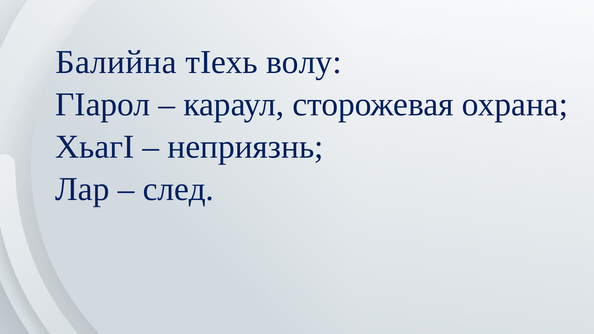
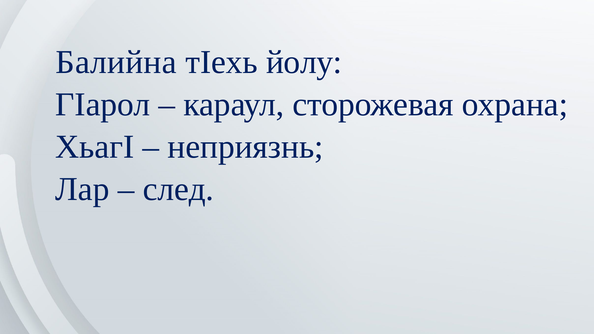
волу: волу -> йолу (304, 62)
